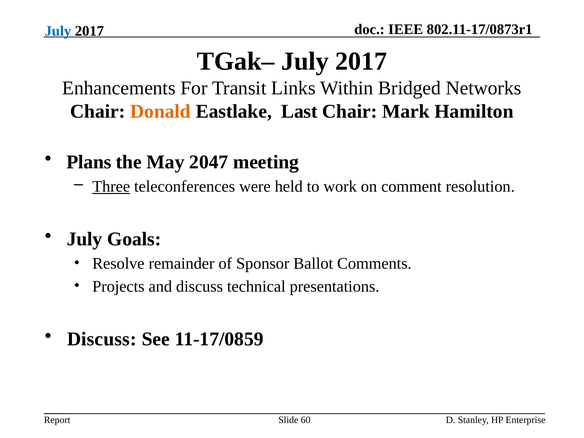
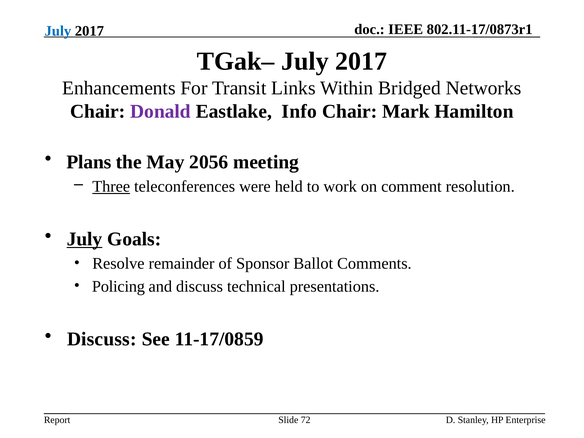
Donald colour: orange -> purple (161, 111)
Last: Last -> Info (299, 111)
2047: 2047 -> 2056 (209, 162)
July underline: none -> present (85, 239)
Projects: Projects -> Policing (118, 286)
60: 60 -> 72 (306, 420)
